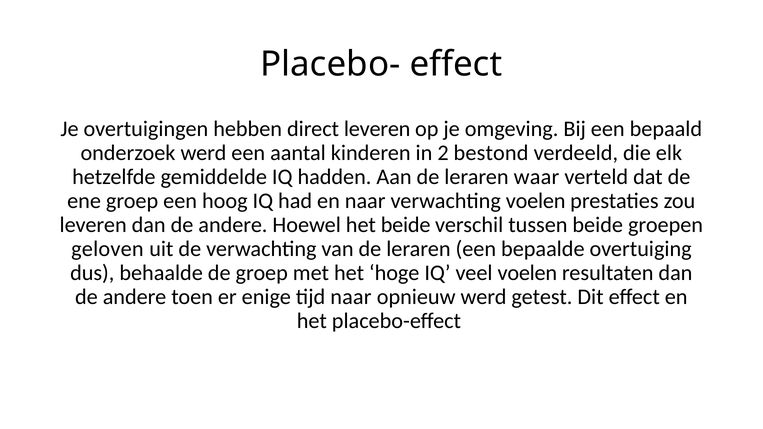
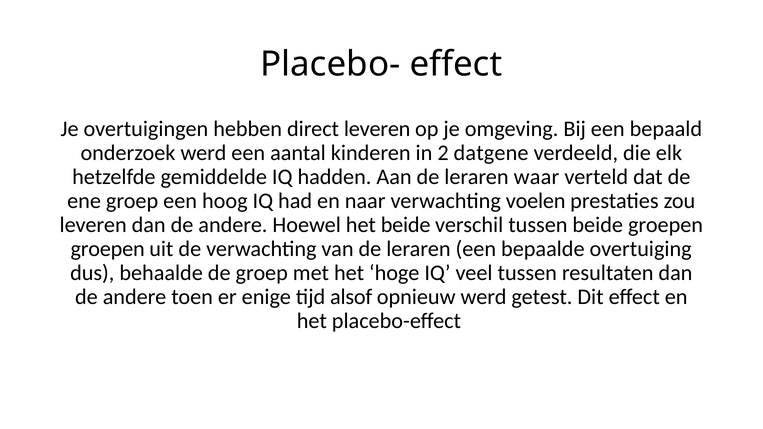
bestond: bestond -> datgene (491, 153)
geloven: geloven -> groepen (108, 249)
veel voelen: voelen -> tussen (527, 273)
tijd naar: naar -> alsof (351, 297)
